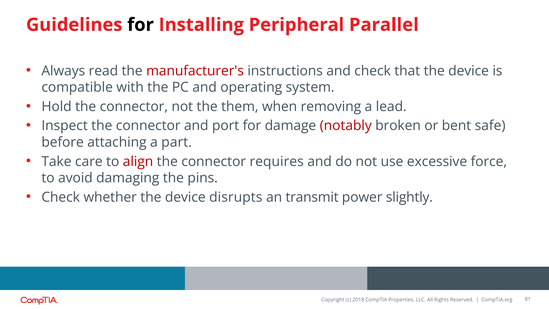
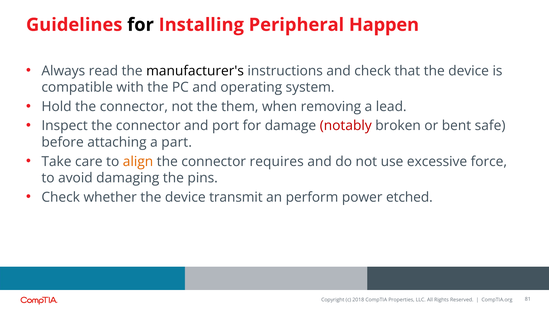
Parallel: Parallel -> Happen (384, 25)
manufacturer's colour: red -> black (195, 71)
align colour: red -> orange (138, 161)
disrupts: disrupts -> transmit (236, 197)
transmit: transmit -> perform (312, 197)
slightly: slightly -> etched (409, 197)
